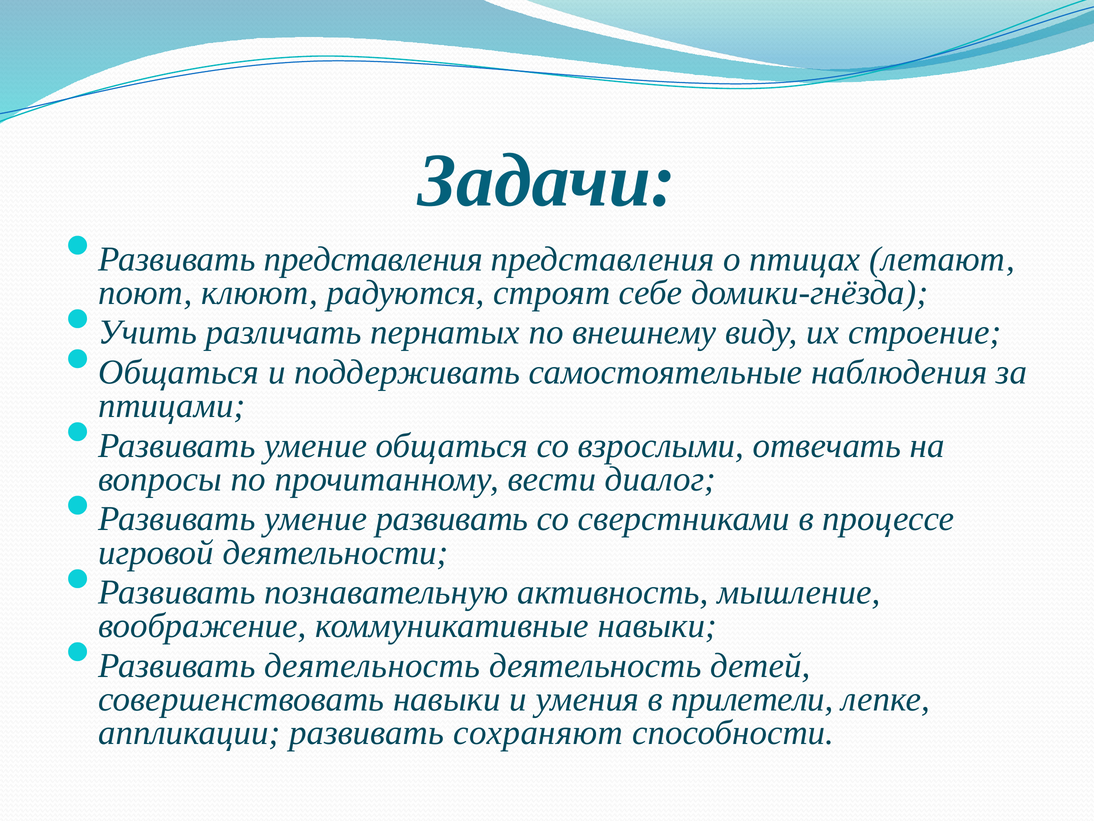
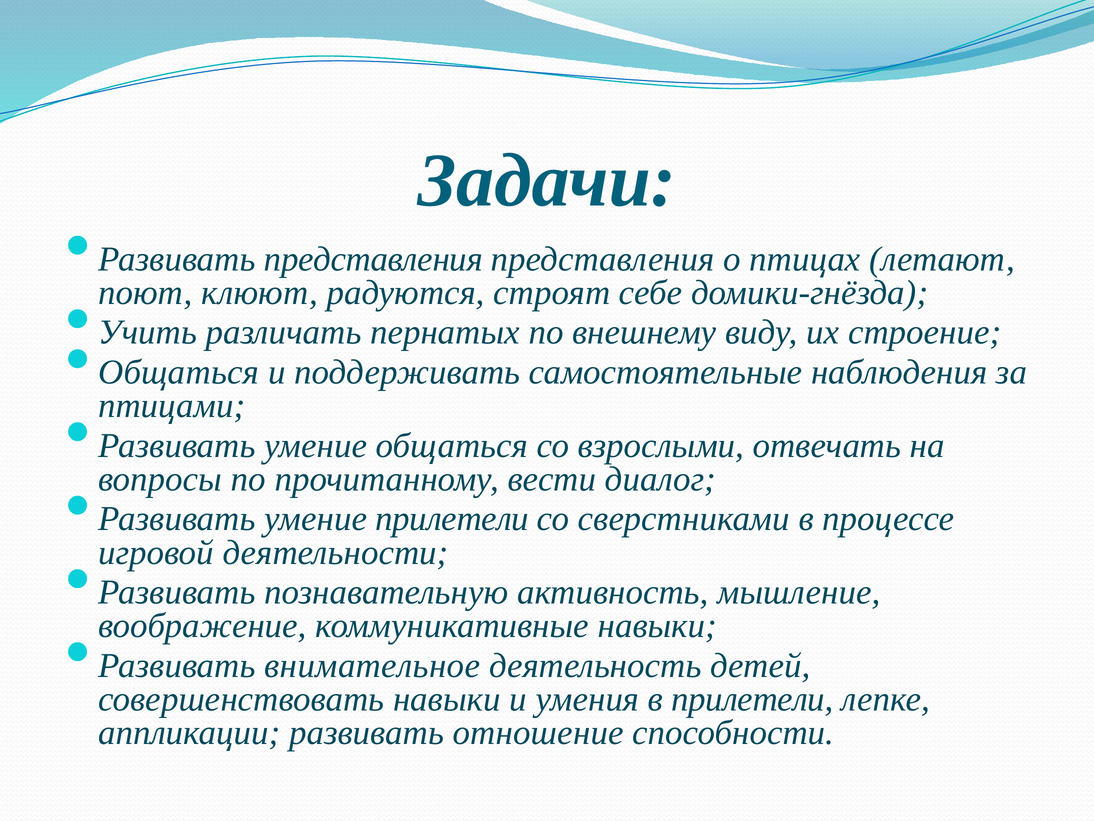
умение развивать: развивать -> прилетели (452, 519)
Развивать деятельность: деятельность -> внимательное (372, 665)
сохраняют: сохраняют -> отношение (538, 732)
